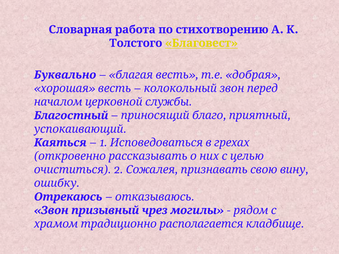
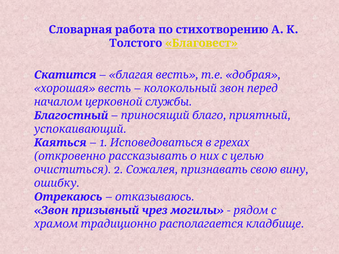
Буквально: Буквально -> Скатится (65, 75)
